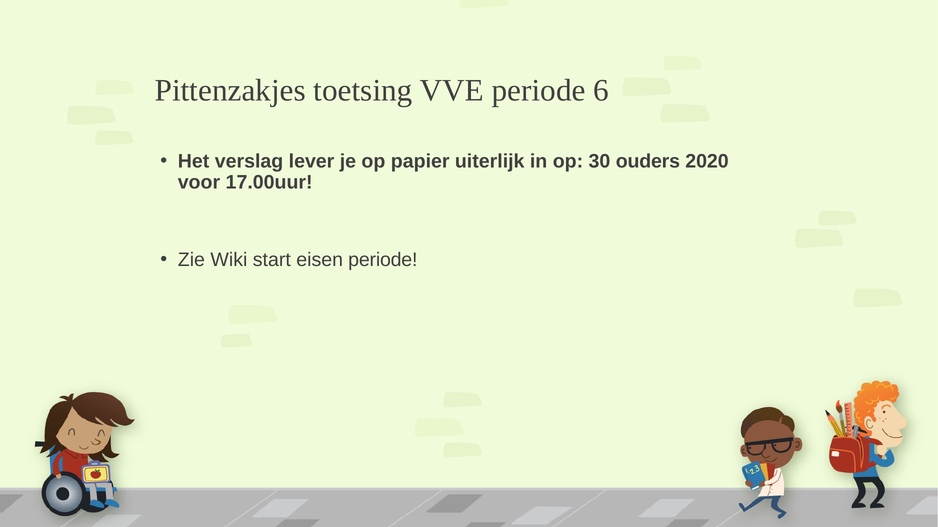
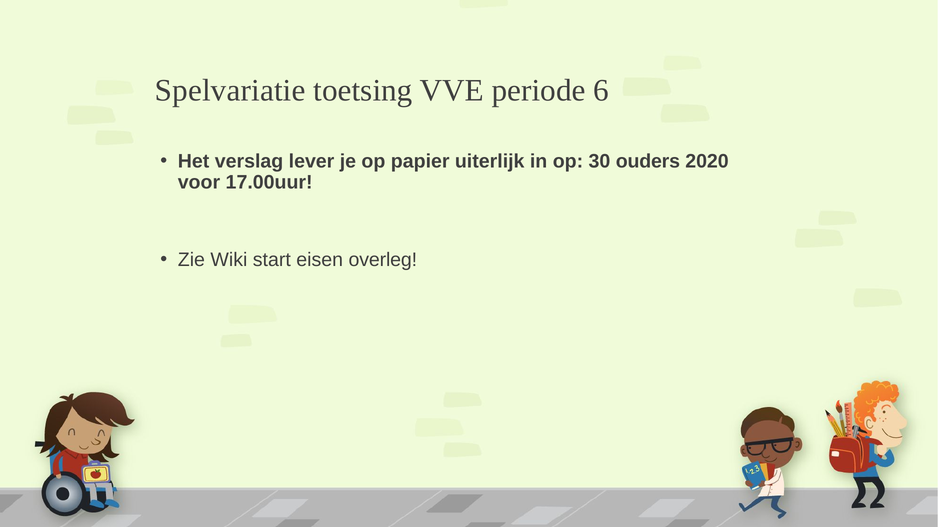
Pittenzakjes: Pittenzakjes -> Spelvariatie (230, 91)
eisen periode: periode -> overleg (383, 260)
